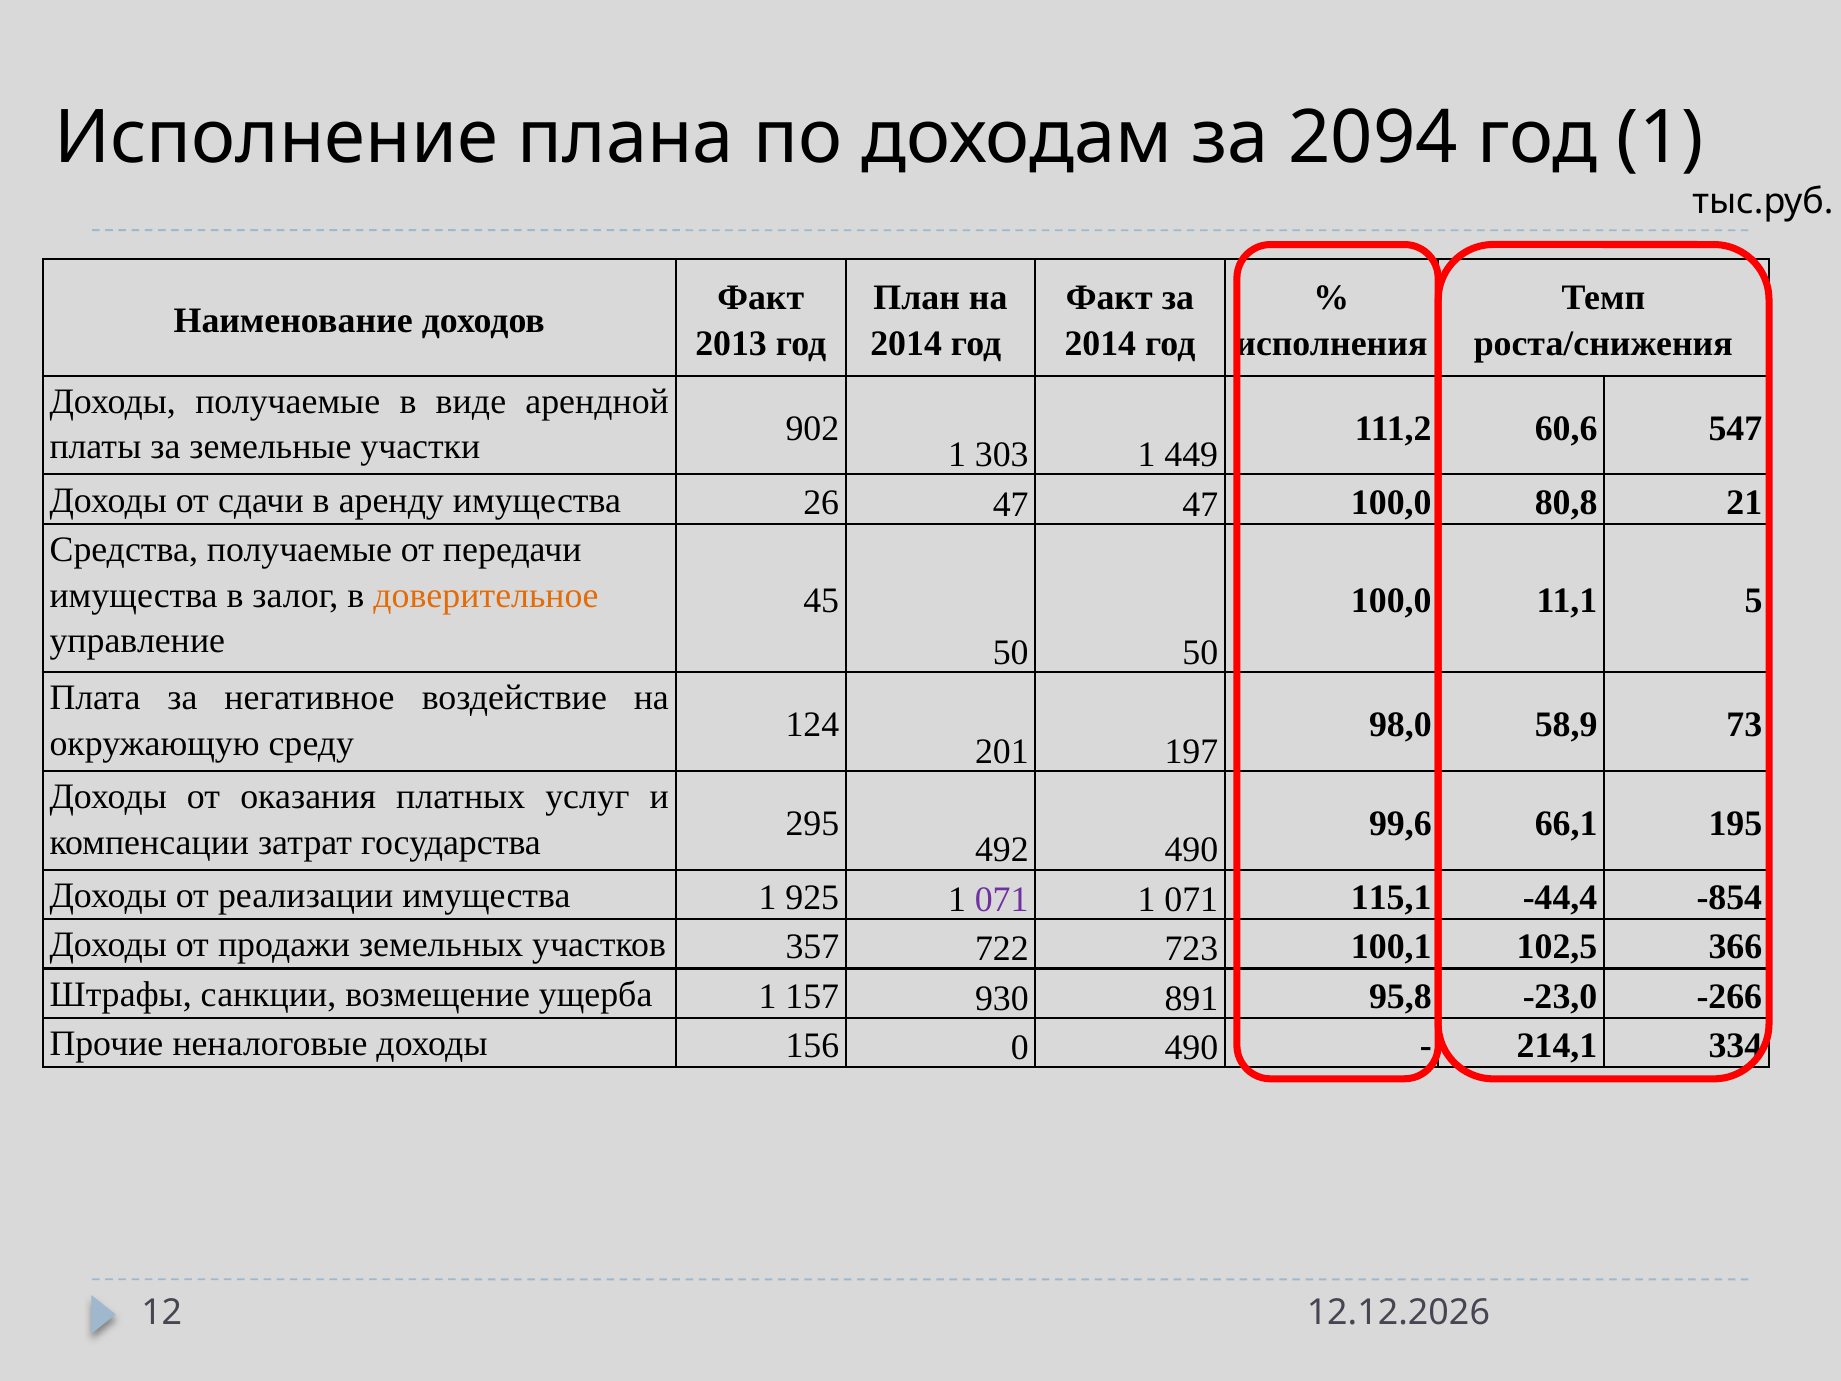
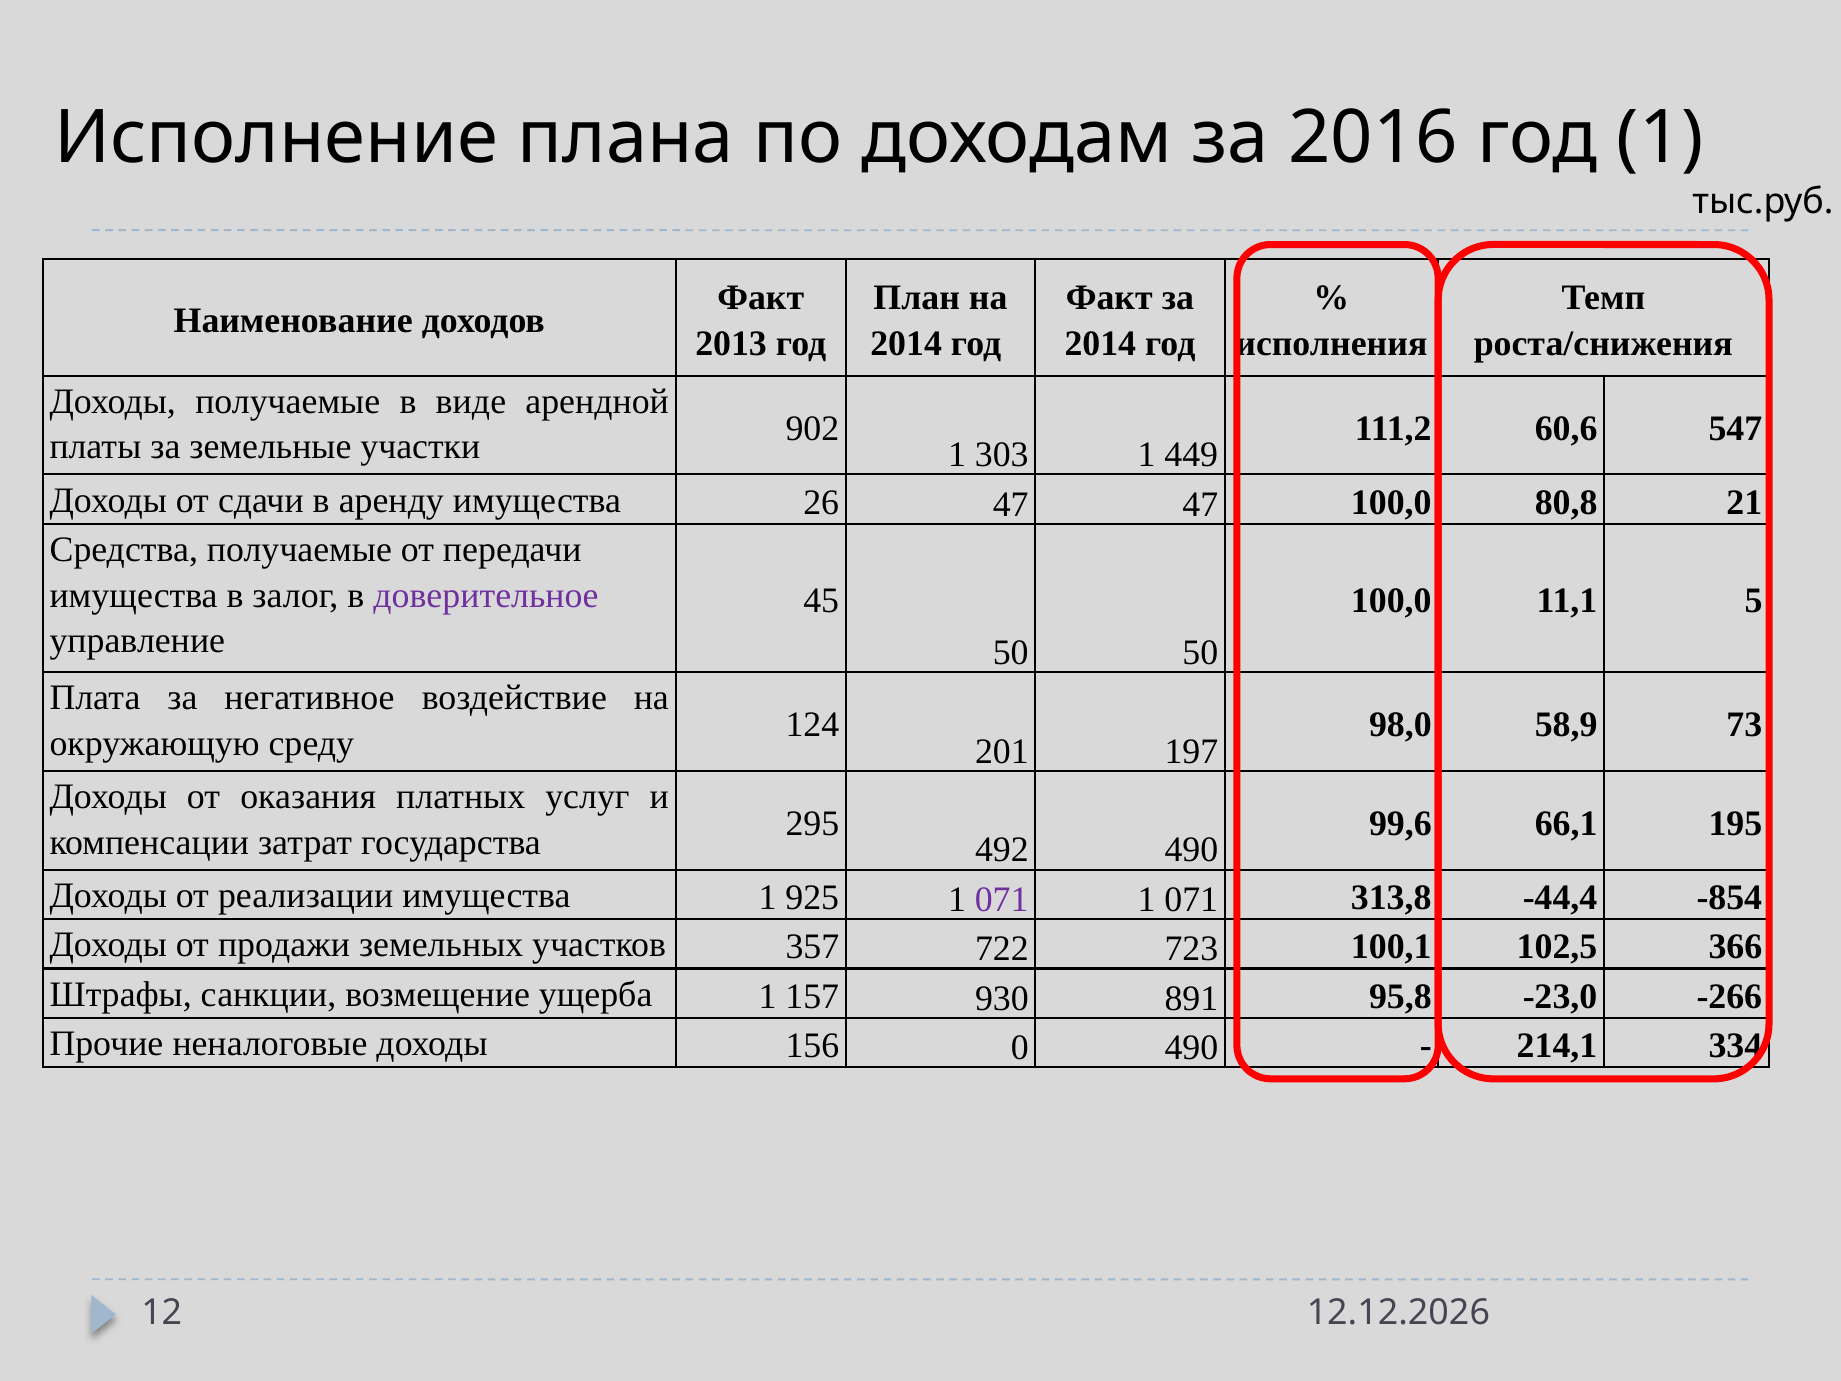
2094: 2094 -> 2016 (1373, 138)
доверительное colour: orange -> purple (486, 595)
115,1: 115,1 -> 313,8 (1391, 897)
